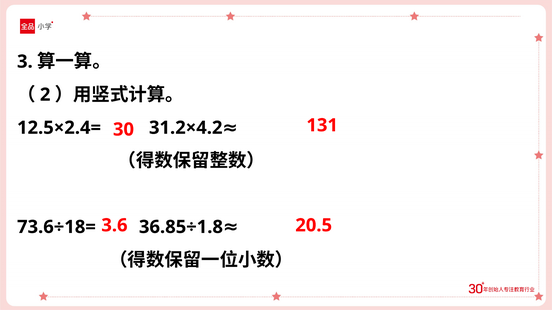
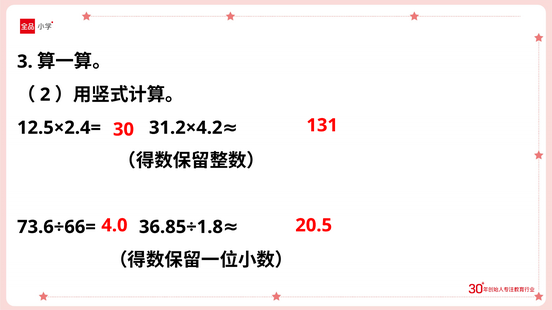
3.6: 3.6 -> 4.0 (114, 226)
73.6÷18=: 73.6÷18= -> 73.6÷66= (56, 227)
